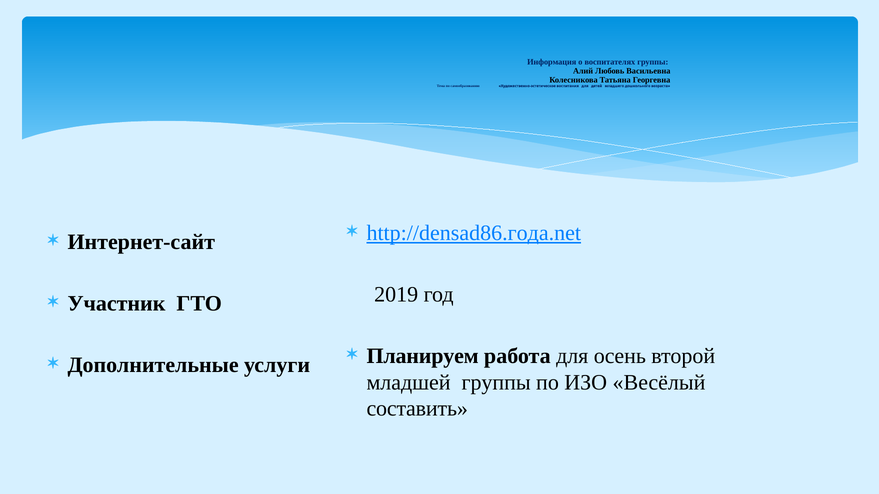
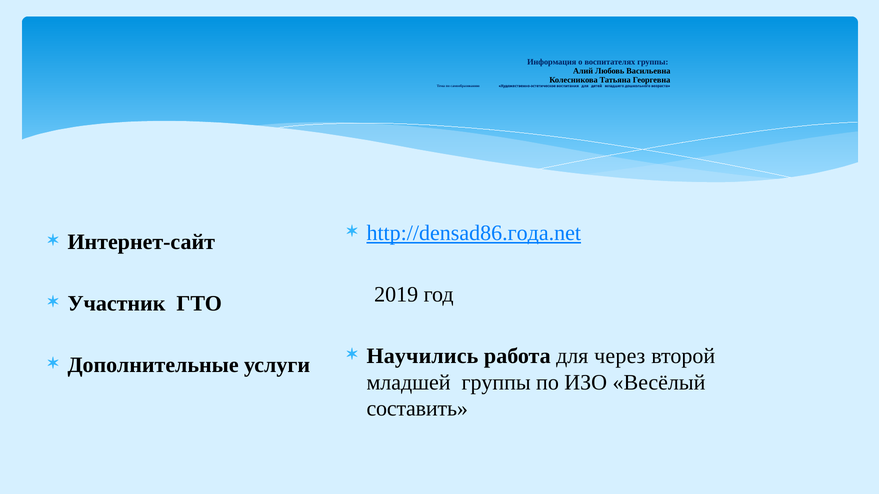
Планируем: Планируем -> Научились (422, 356)
осень: осень -> через (620, 356)
